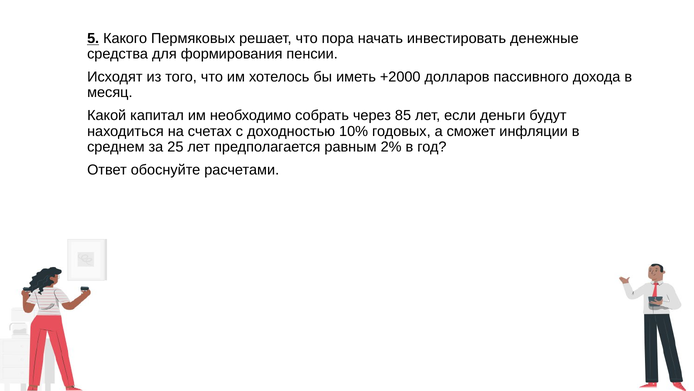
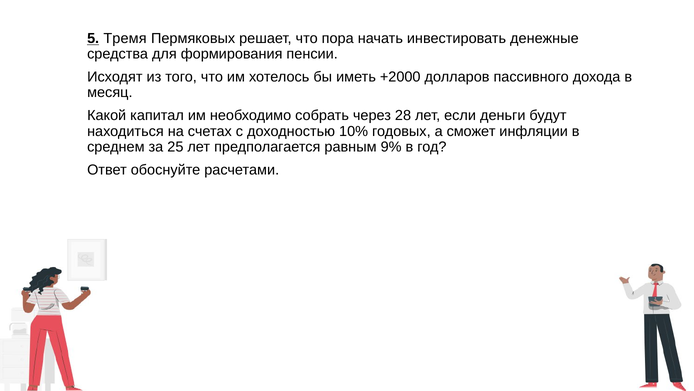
Какого: Какого -> Тремя (125, 38)
85: 85 -> 28 (403, 115)
2%: 2% -> 9% (391, 147)
